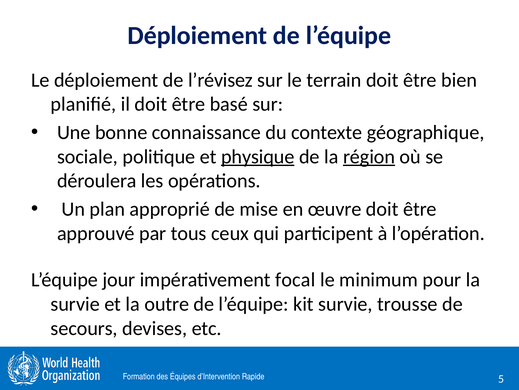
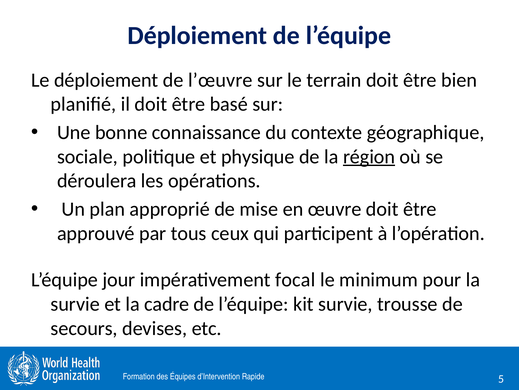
l’révisez: l’révisez -> l’œuvre (220, 80)
physique underline: present -> none (258, 156)
outre: outre -> cadre (167, 304)
